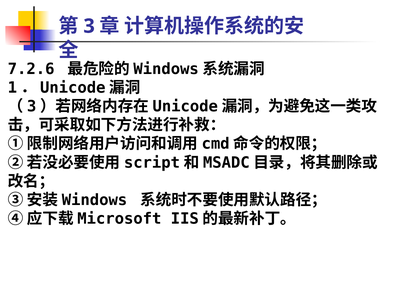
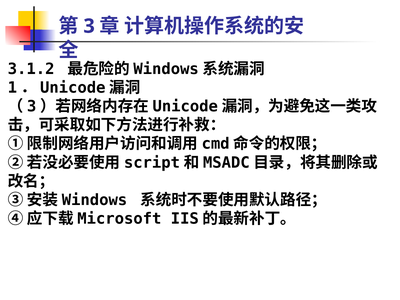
7.2.6: 7.2.6 -> 3.1.2 (31, 69)
